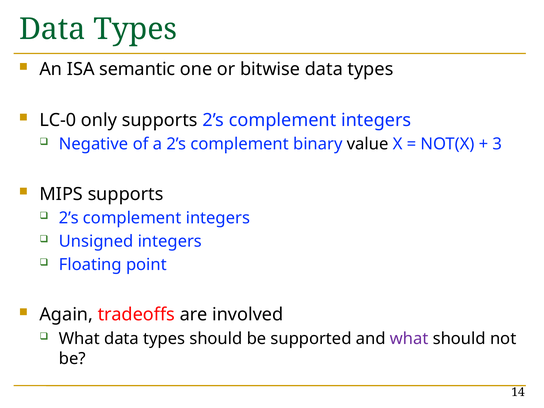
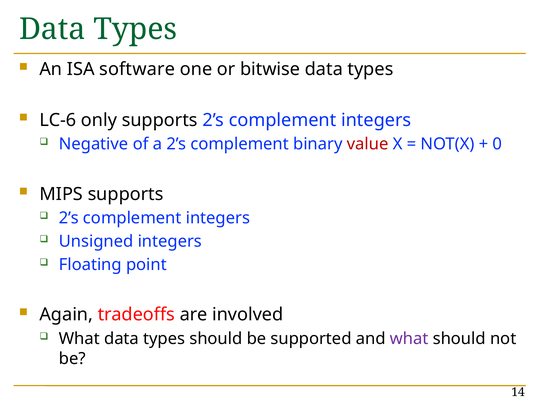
semantic: semantic -> software (137, 69)
LC-0: LC-0 -> LC-6 (58, 120)
value colour: black -> red (368, 144)
3: 3 -> 0 (497, 144)
